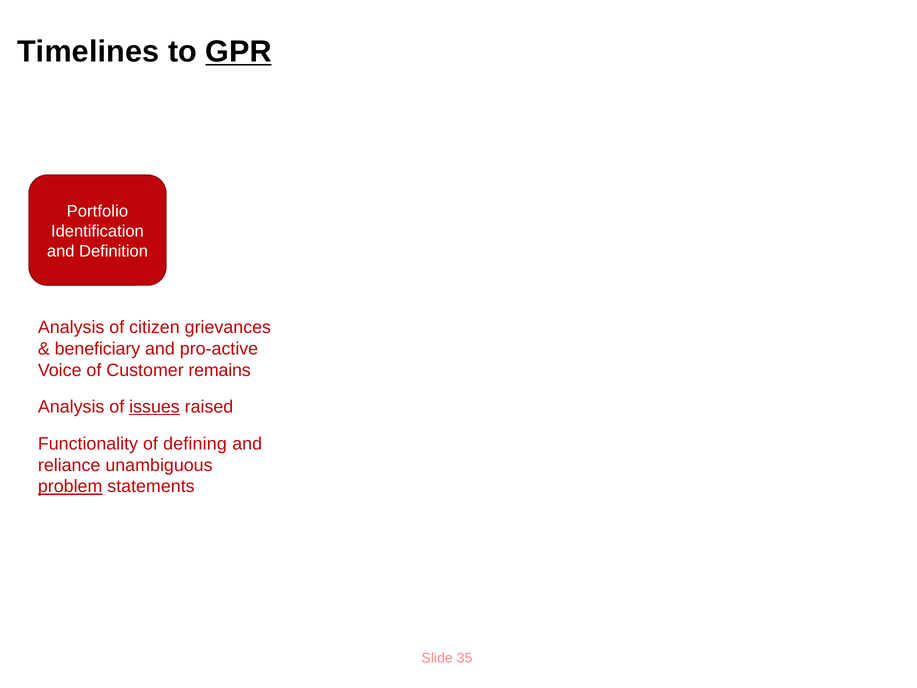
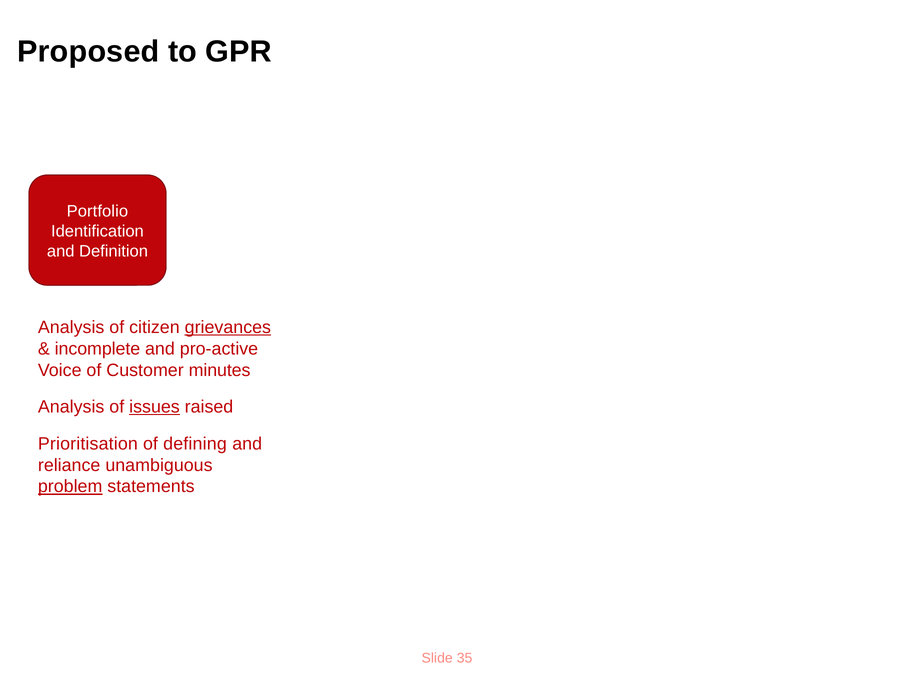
Timelines: Timelines -> Proposed (88, 52)
GPR underline: present -> none (239, 52)
grievances underline: none -> present (228, 327)
beneficiary: beneficiary -> incomplete (97, 349)
remains: remains -> minutes (220, 370)
Functionality: Functionality -> Prioritisation (88, 444)
